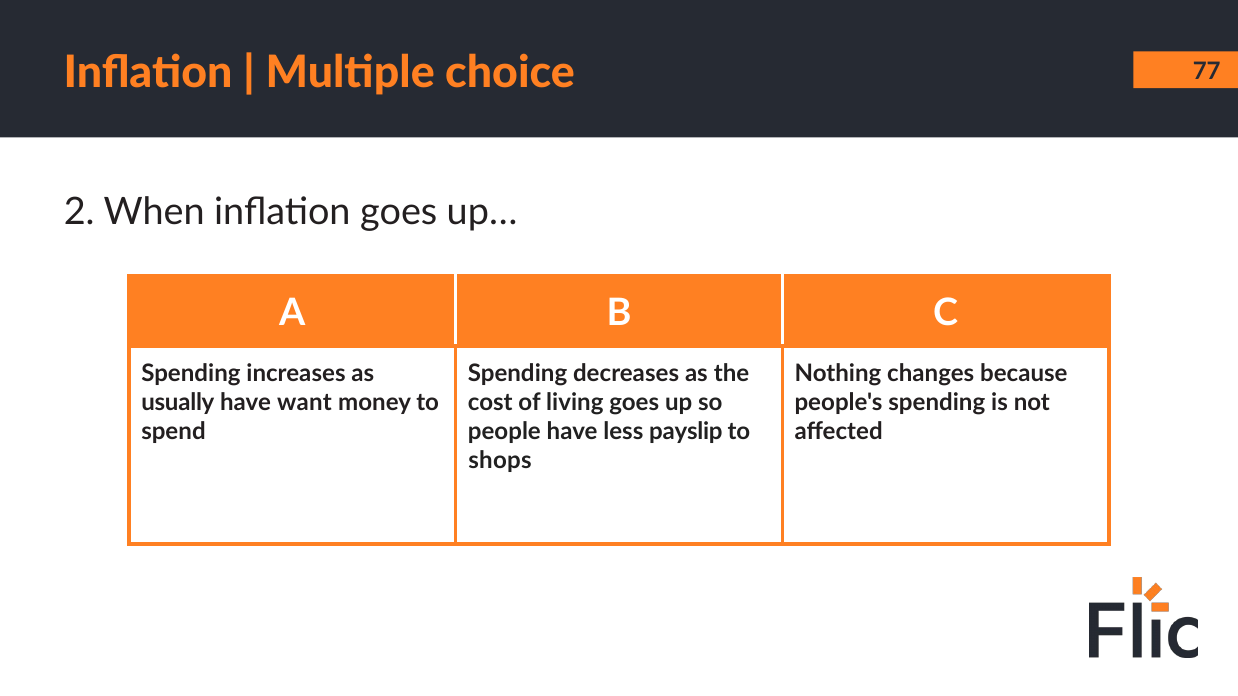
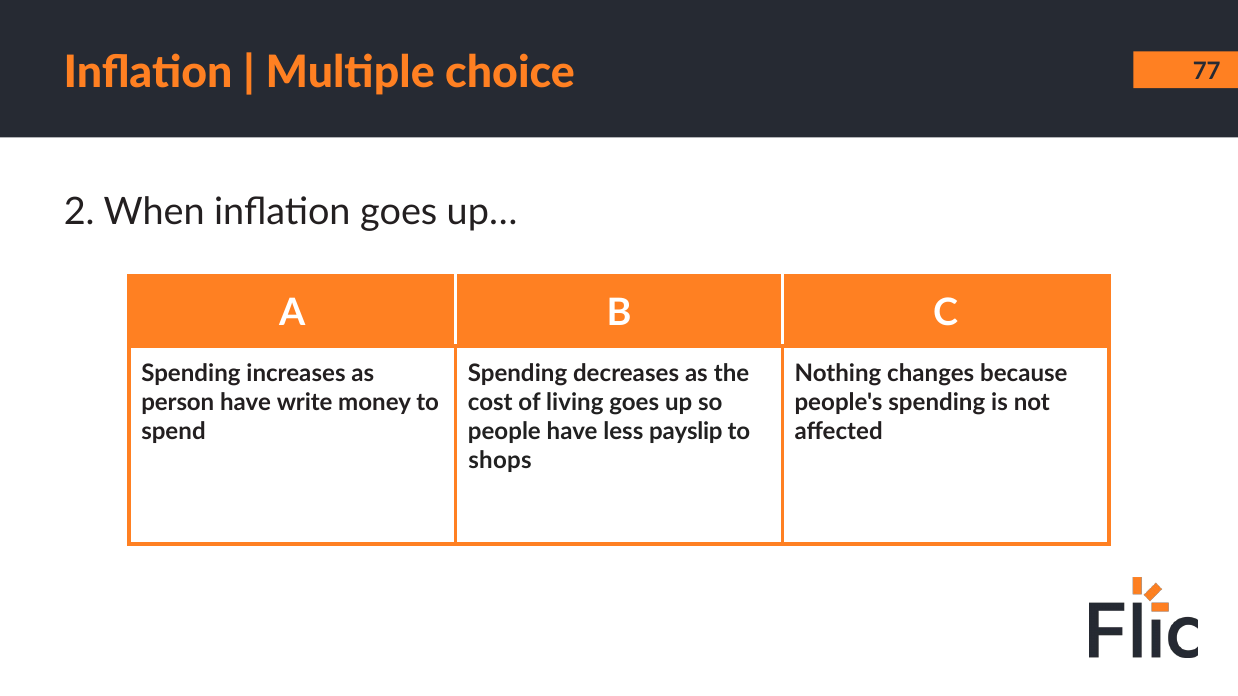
usually: usually -> person (178, 403)
want: want -> write (305, 403)
